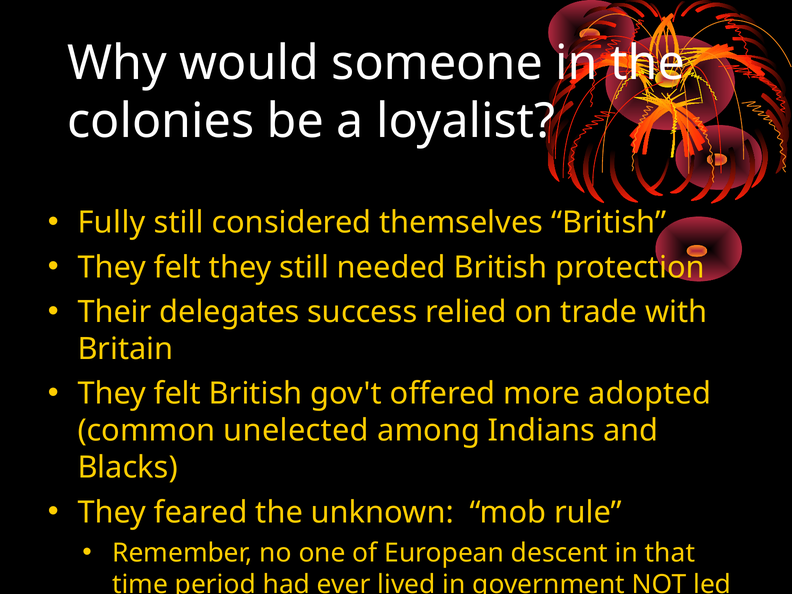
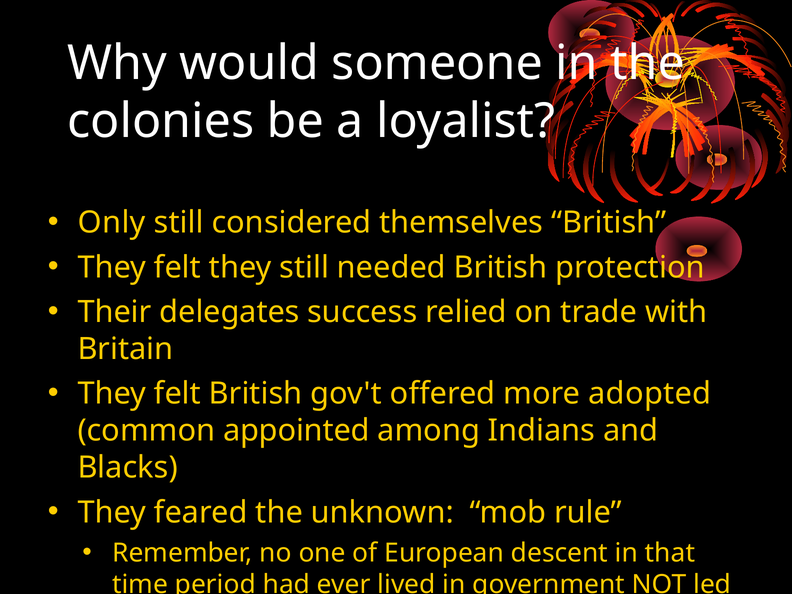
Fully: Fully -> Only (112, 223)
unelected: unelected -> appointed (296, 431)
